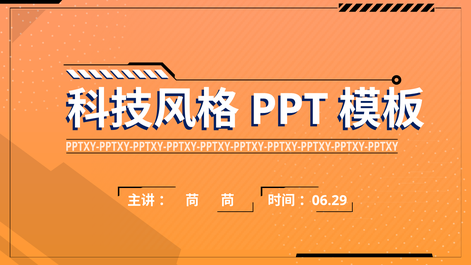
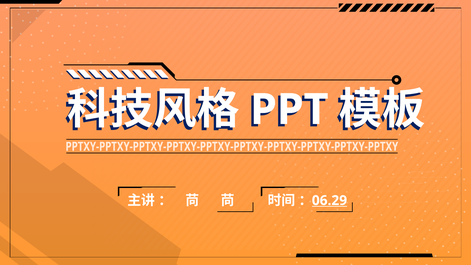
06.29 underline: none -> present (329, 200)
